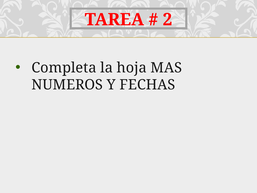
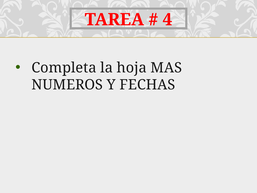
2: 2 -> 4 (167, 20)
